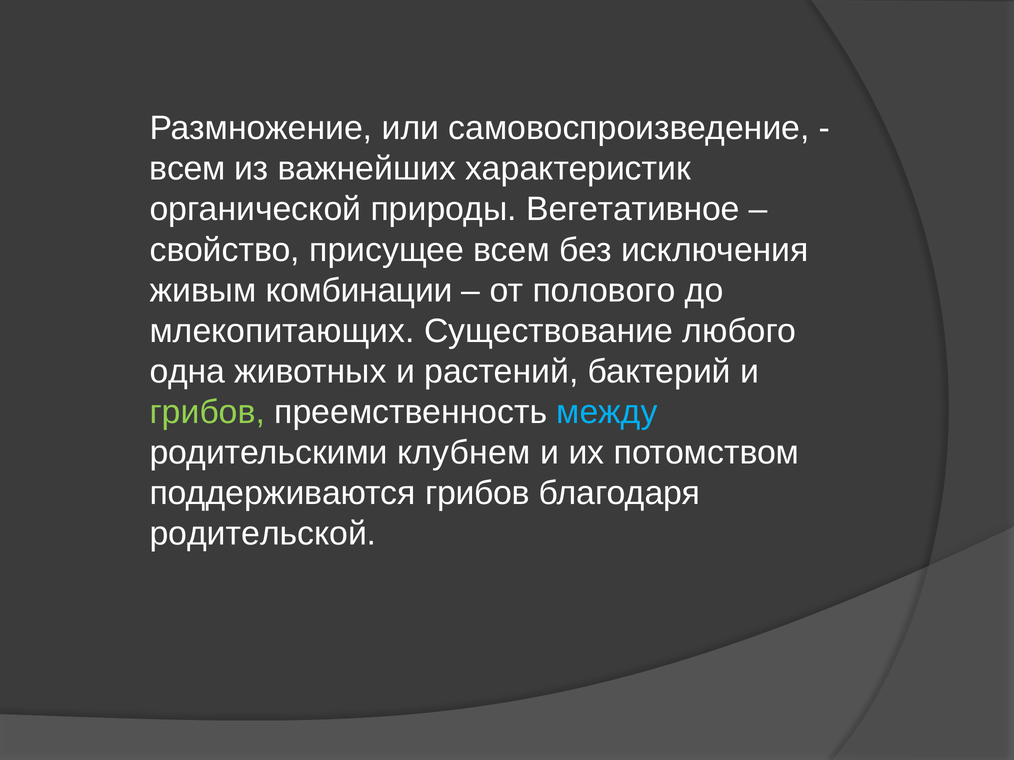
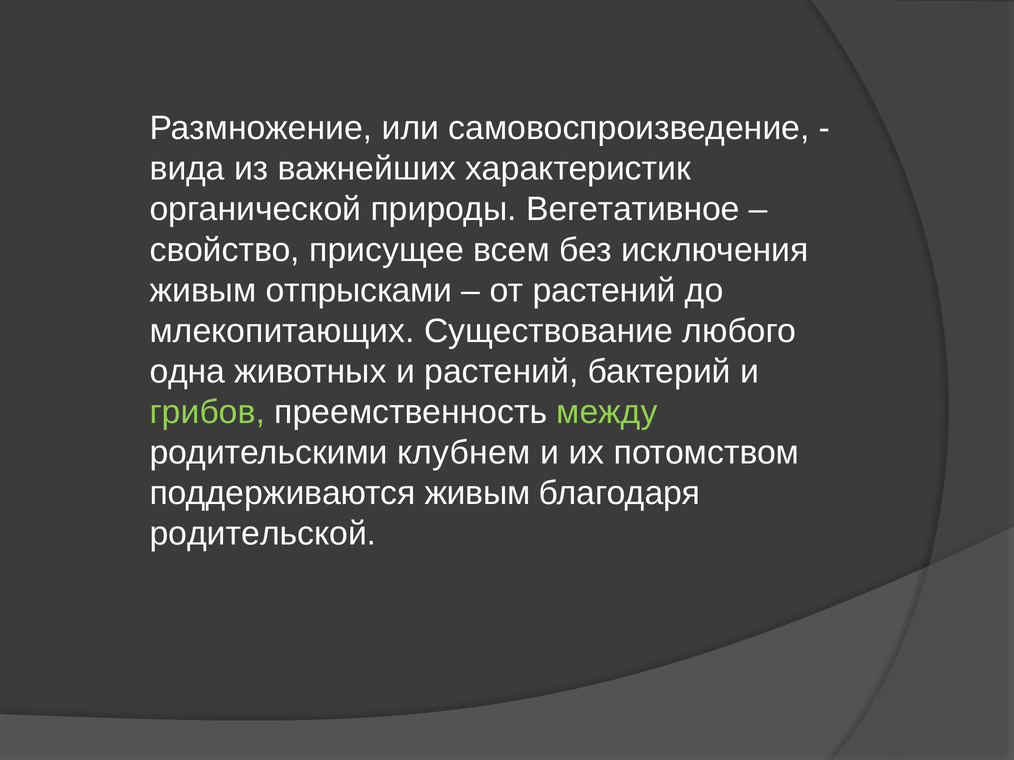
всем: всем -> вида (187, 169)
комбинации: комбинации -> отпрысками (359, 291)
от полового: полового -> растений (604, 291)
между colour: light blue -> light green (607, 412)
поддерживаются грибов: грибов -> живым (477, 493)
